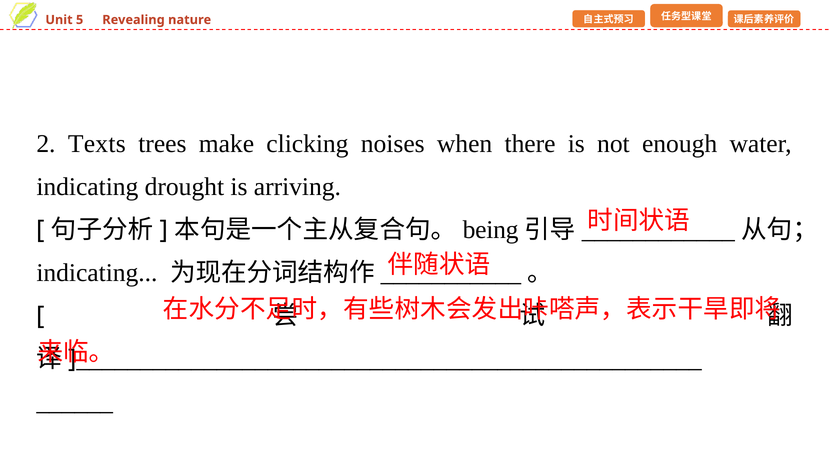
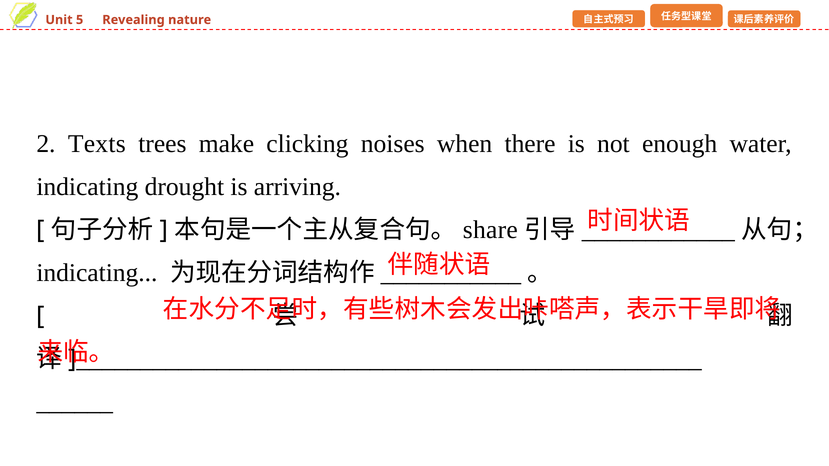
being: being -> share (490, 230)
